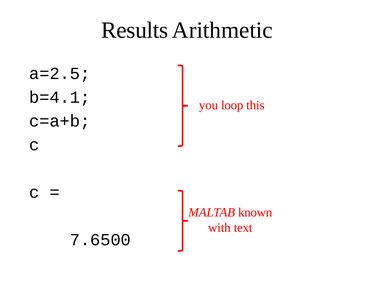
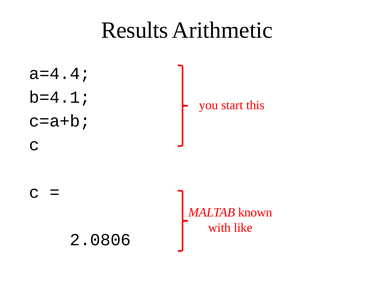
a=2.5: a=2.5 -> a=4.4 (60, 74)
loop: loop -> start (232, 105)
text: text -> like (243, 227)
7.6500: 7.6500 -> 2.0806 (100, 240)
